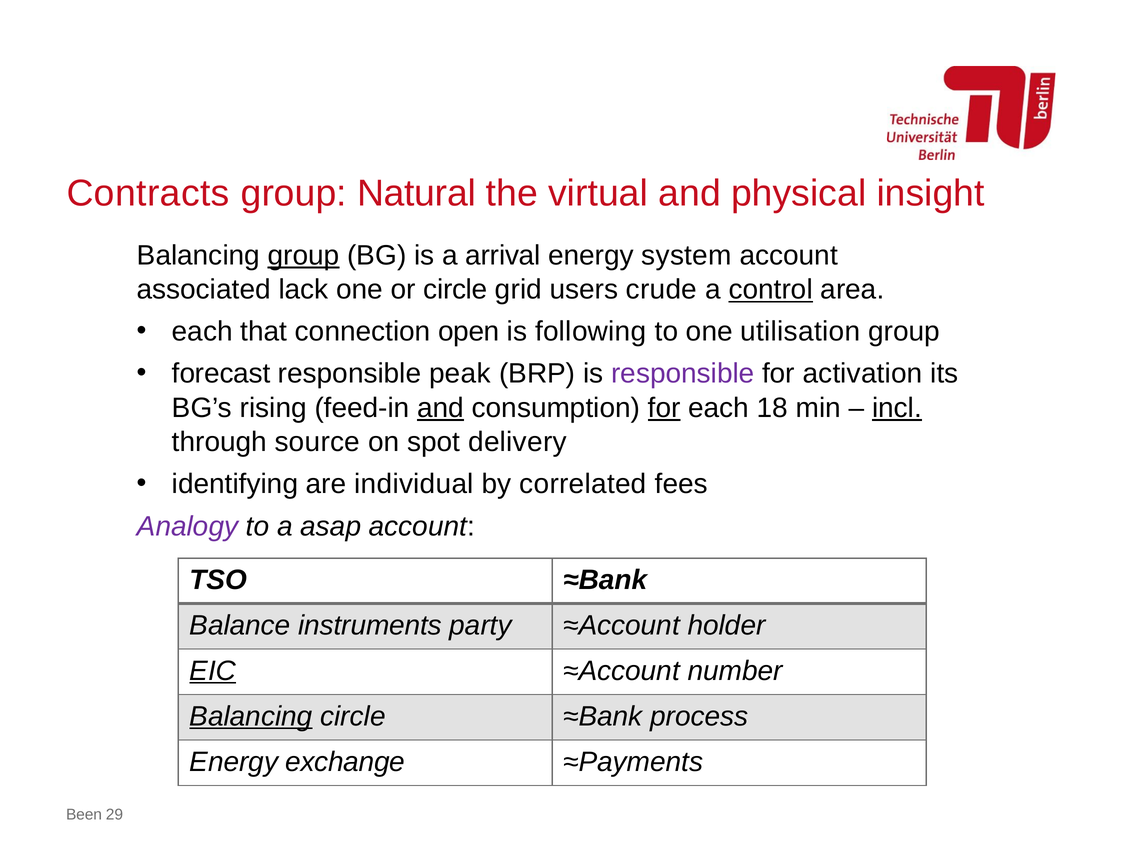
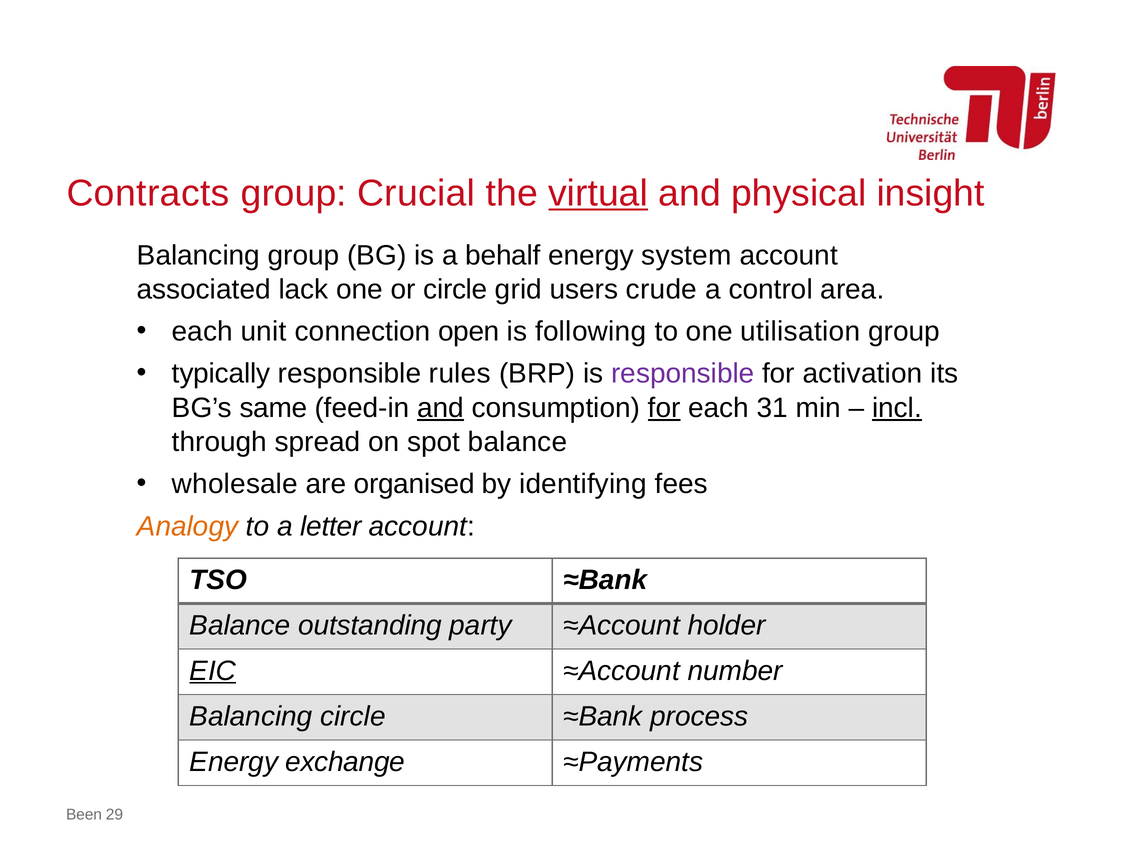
Natural: Natural -> Crucial (416, 193)
virtual underline: none -> present (598, 193)
group underline: present -> none (304, 256)
arrival: arrival -> behalf (503, 256)
control underline: present -> none (771, 290)
that: that -> unit (264, 332)
forecast: forecast -> typically (221, 374)
peak: peak -> rules (460, 374)
rising: rising -> same (273, 408)
18: 18 -> 31 (772, 408)
source: source -> spread (318, 442)
spot delivery: delivery -> balance (518, 442)
identifying: identifying -> wholesale (235, 485)
individual: individual -> organised (414, 485)
correlated: correlated -> identifying (583, 485)
Analogy colour: purple -> orange (188, 527)
asap: asap -> letter (331, 527)
instruments: instruments -> outstanding (370, 626)
Balancing underline: present -> none (251, 717)
